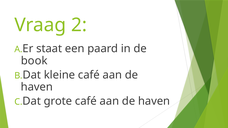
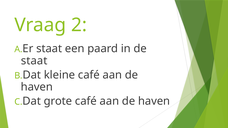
book: book -> staat (34, 61)
